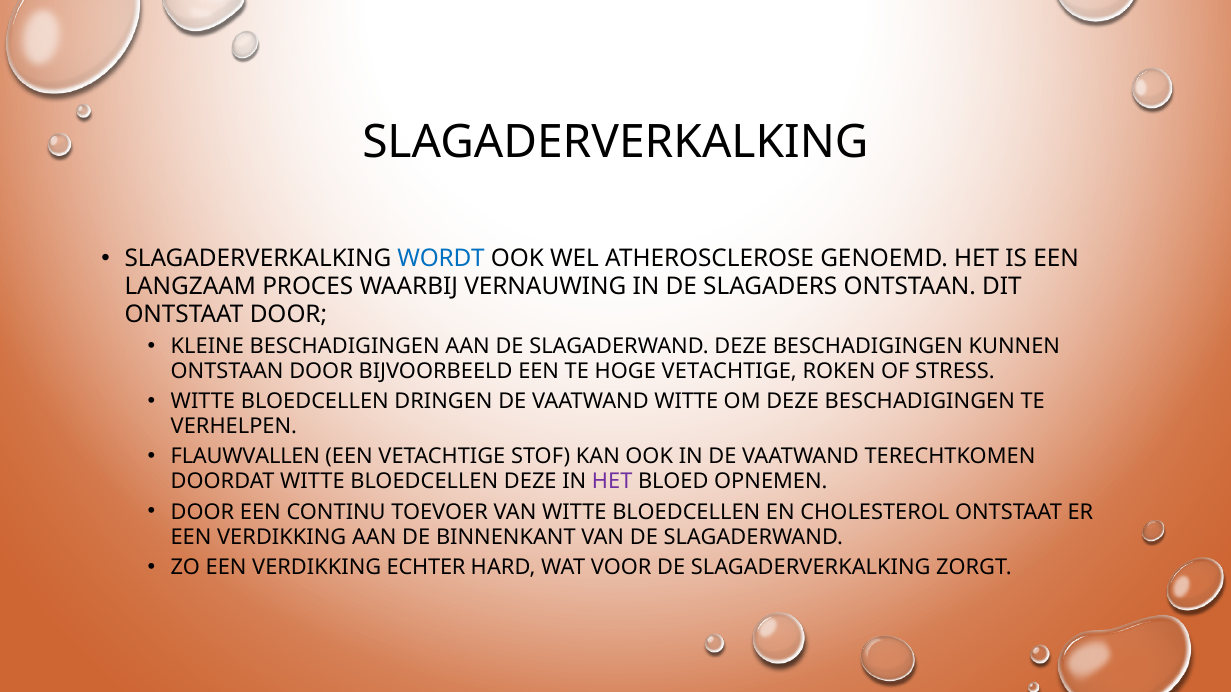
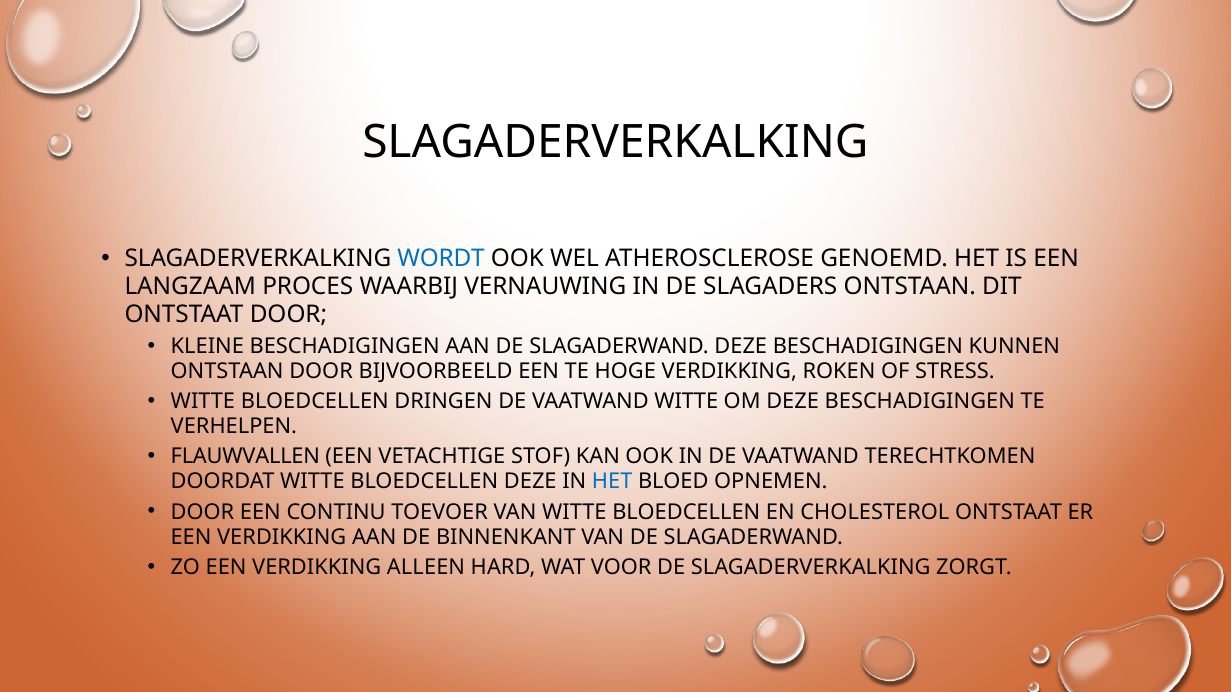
HOGE VETACHTIGE: VETACHTIGE -> VERDIKKING (729, 371)
HET colour: purple -> blue (612, 482)
ECHTER: ECHTER -> ALLEEN (426, 568)
